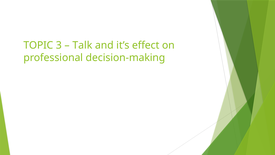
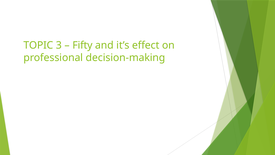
Talk: Talk -> Fifty (83, 45)
